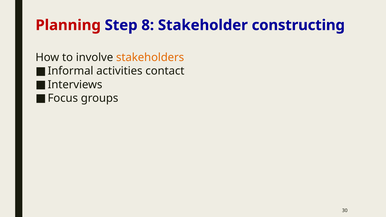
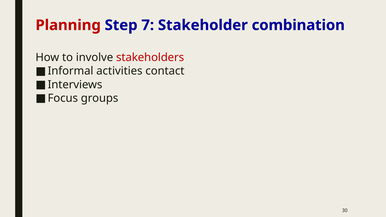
8: 8 -> 7 (148, 25)
constructing: constructing -> combination (298, 25)
stakeholders colour: orange -> red (150, 58)
